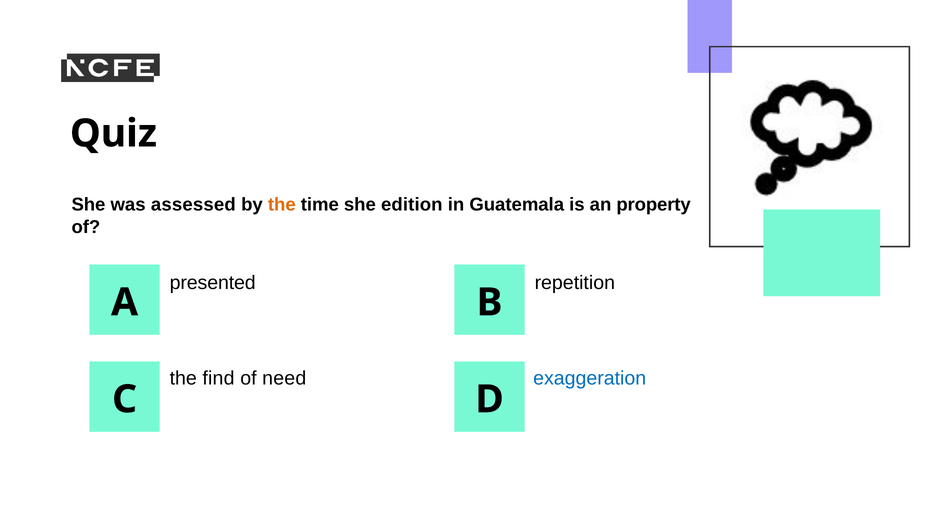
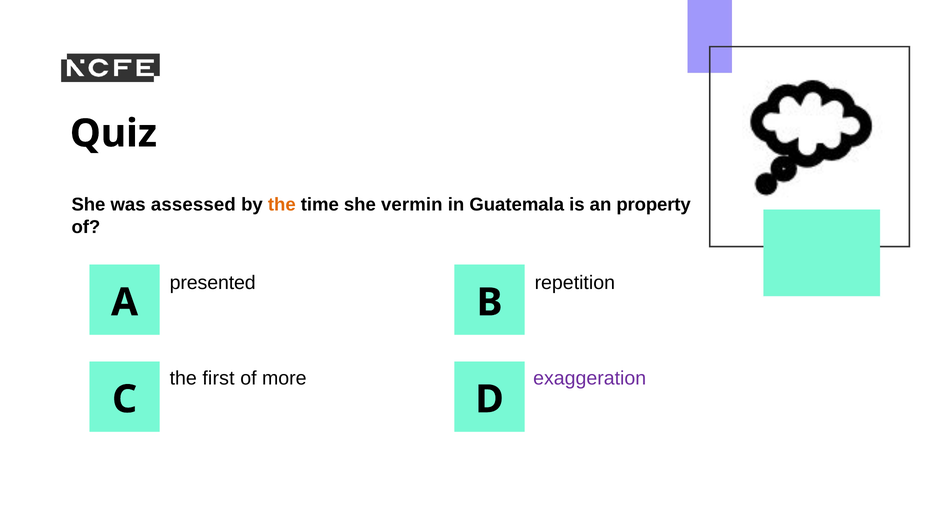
edition: edition -> vermin (412, 205)
find: find -> first (219, 379)
need: need -> more (284, 379)
exaggeration colour: blue -> purple (590, 379)
